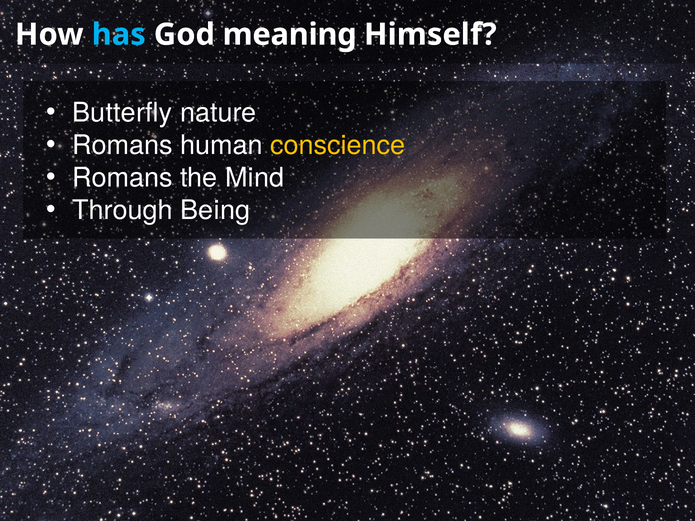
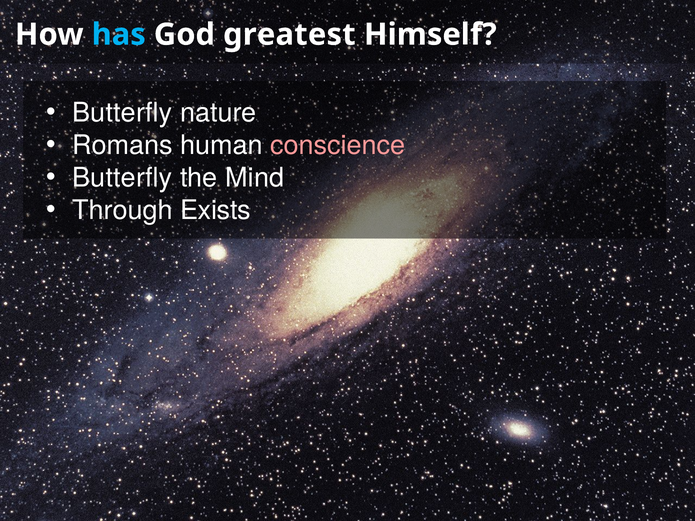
meaning: meaning -> greatest (289, 35)
conscience colour: yellow -> pink (338, 146)
Romans: Romans -> Butterfly (122, 178)
Being: Being -> Exists (216, 210)
